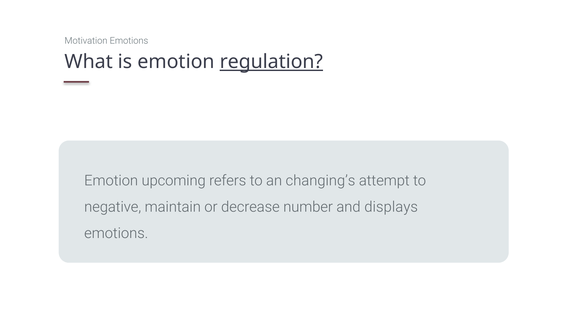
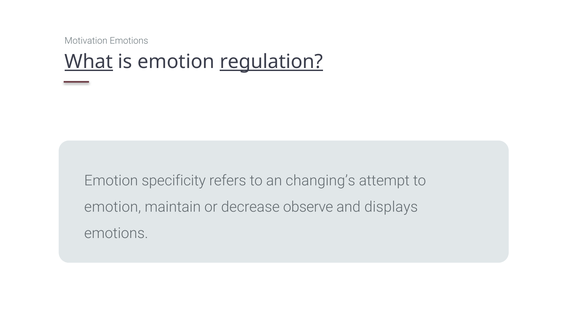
What underline: none -> present (89, 62)
upcoming: upcoming -> specificity (174, 181)
negative: negative -> emotion (113, 207)
number: number -> observe (308, 207)
